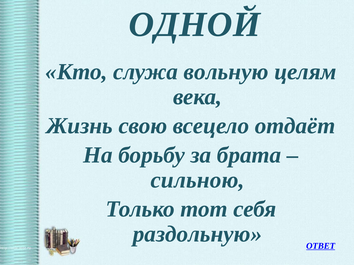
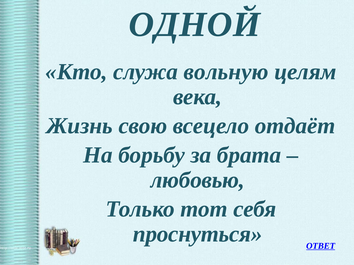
сильною: сильною -> любовью (198, 180)
раздольную: раздольную -> проснуться (198, 234)
